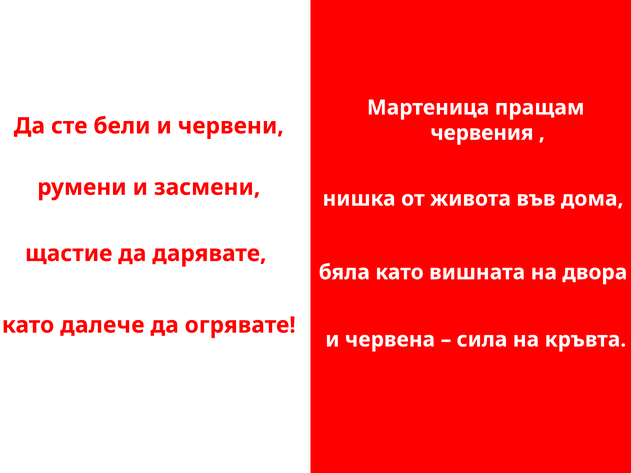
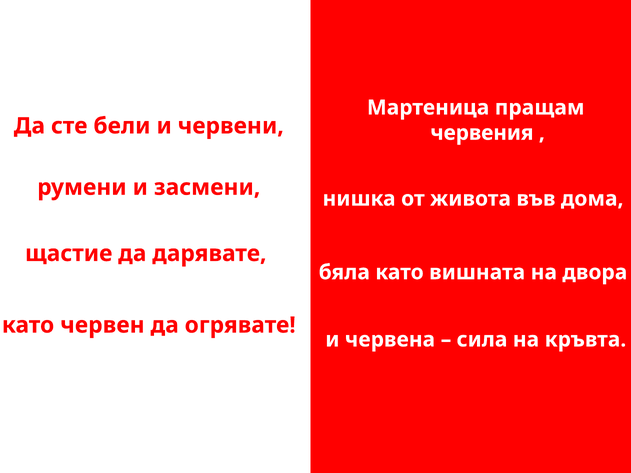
далече: далече -> червен (102, 325)
